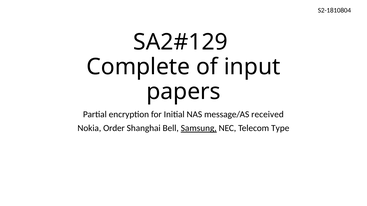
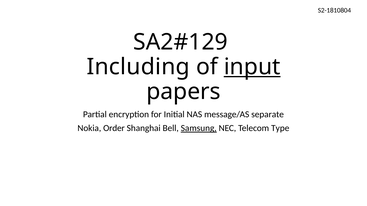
Complete: Complete -> Including (138, 67)
input underline: none -> present (252, 67)
received: received -> separate (268, 115)
